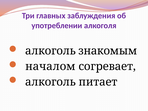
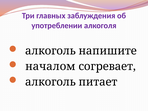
знакомым: знакомым -> напишите (108, 51)
